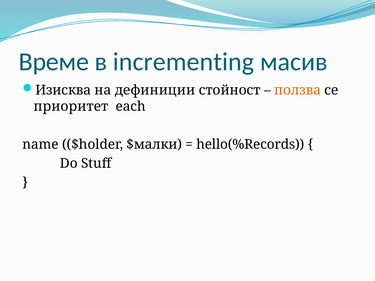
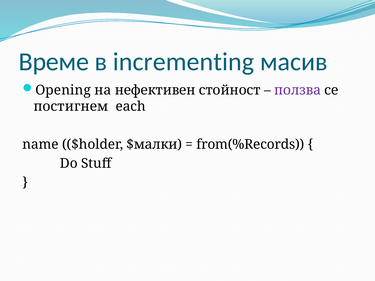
Изисква: Изисква -> Opening (63, 90)
дефиниции: дефиниции -> нефективен (155, 90)
ползва colour: orange -> purple (298, 90)
приоритет: приоритет -> постигнем (71, 107)
hello(%Records: hello(%Records -> from(%Records (250, 145)
